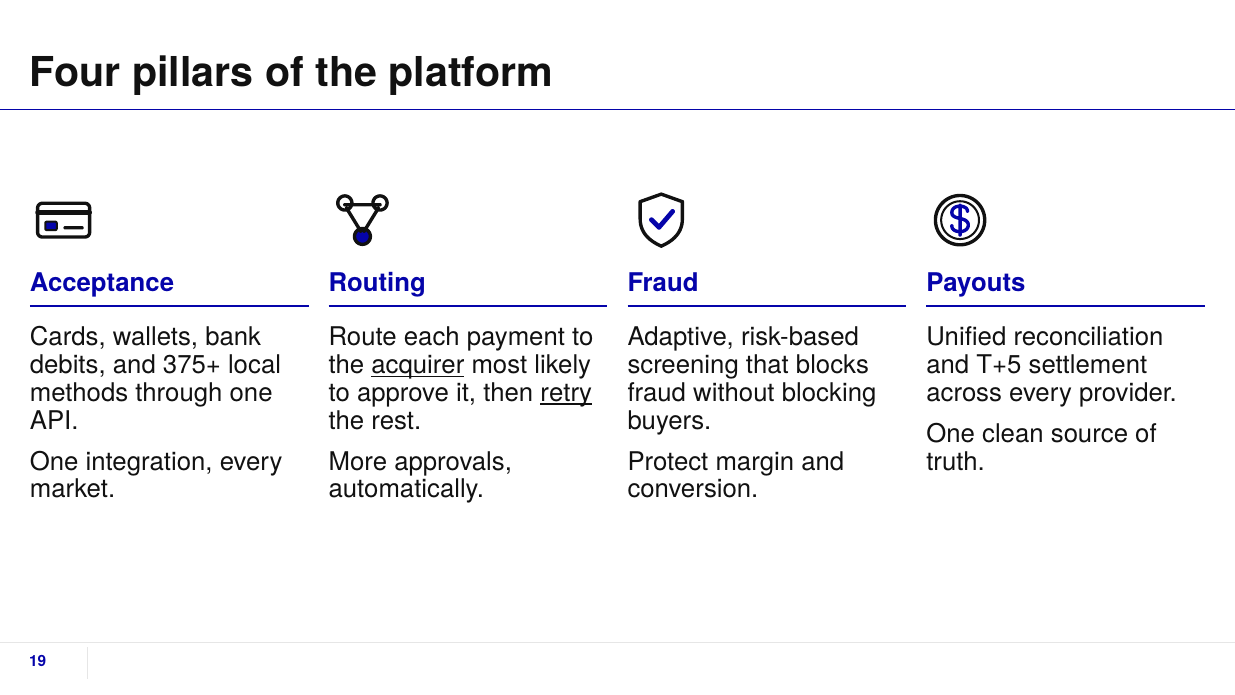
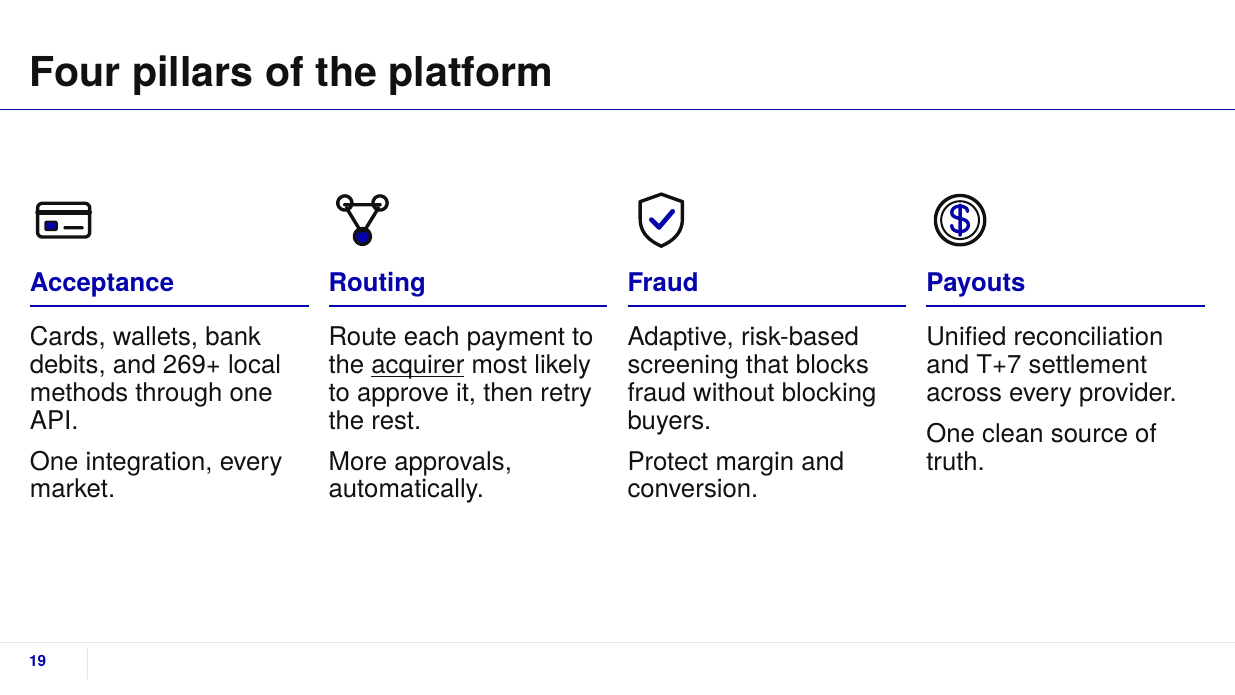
375+: 375+ -> 269+ (192, 365)
T+5: T+5 -> T+7 (999, 365)
retry underline: present -> none (566, 393)
